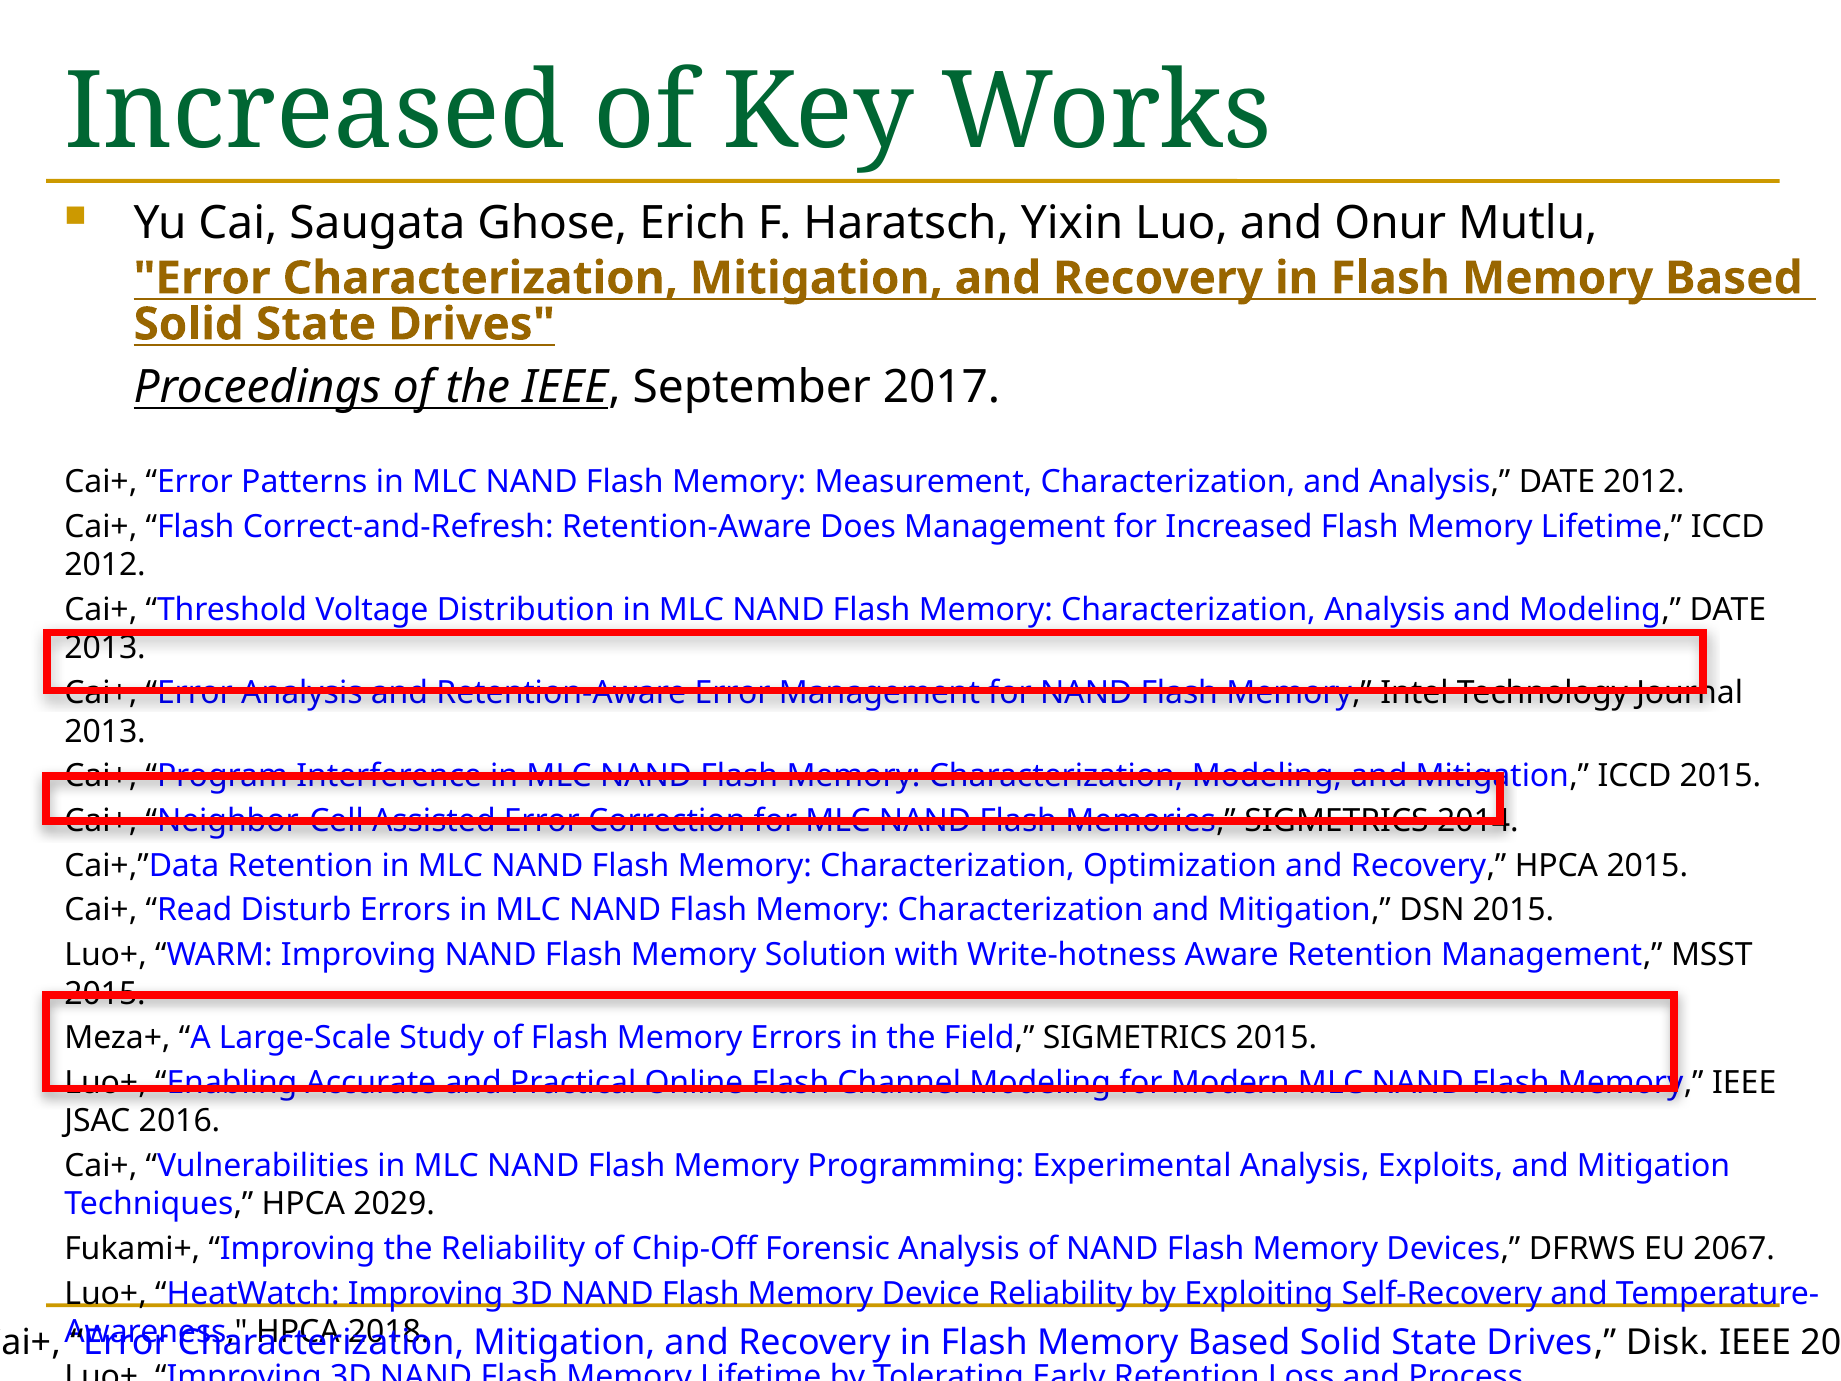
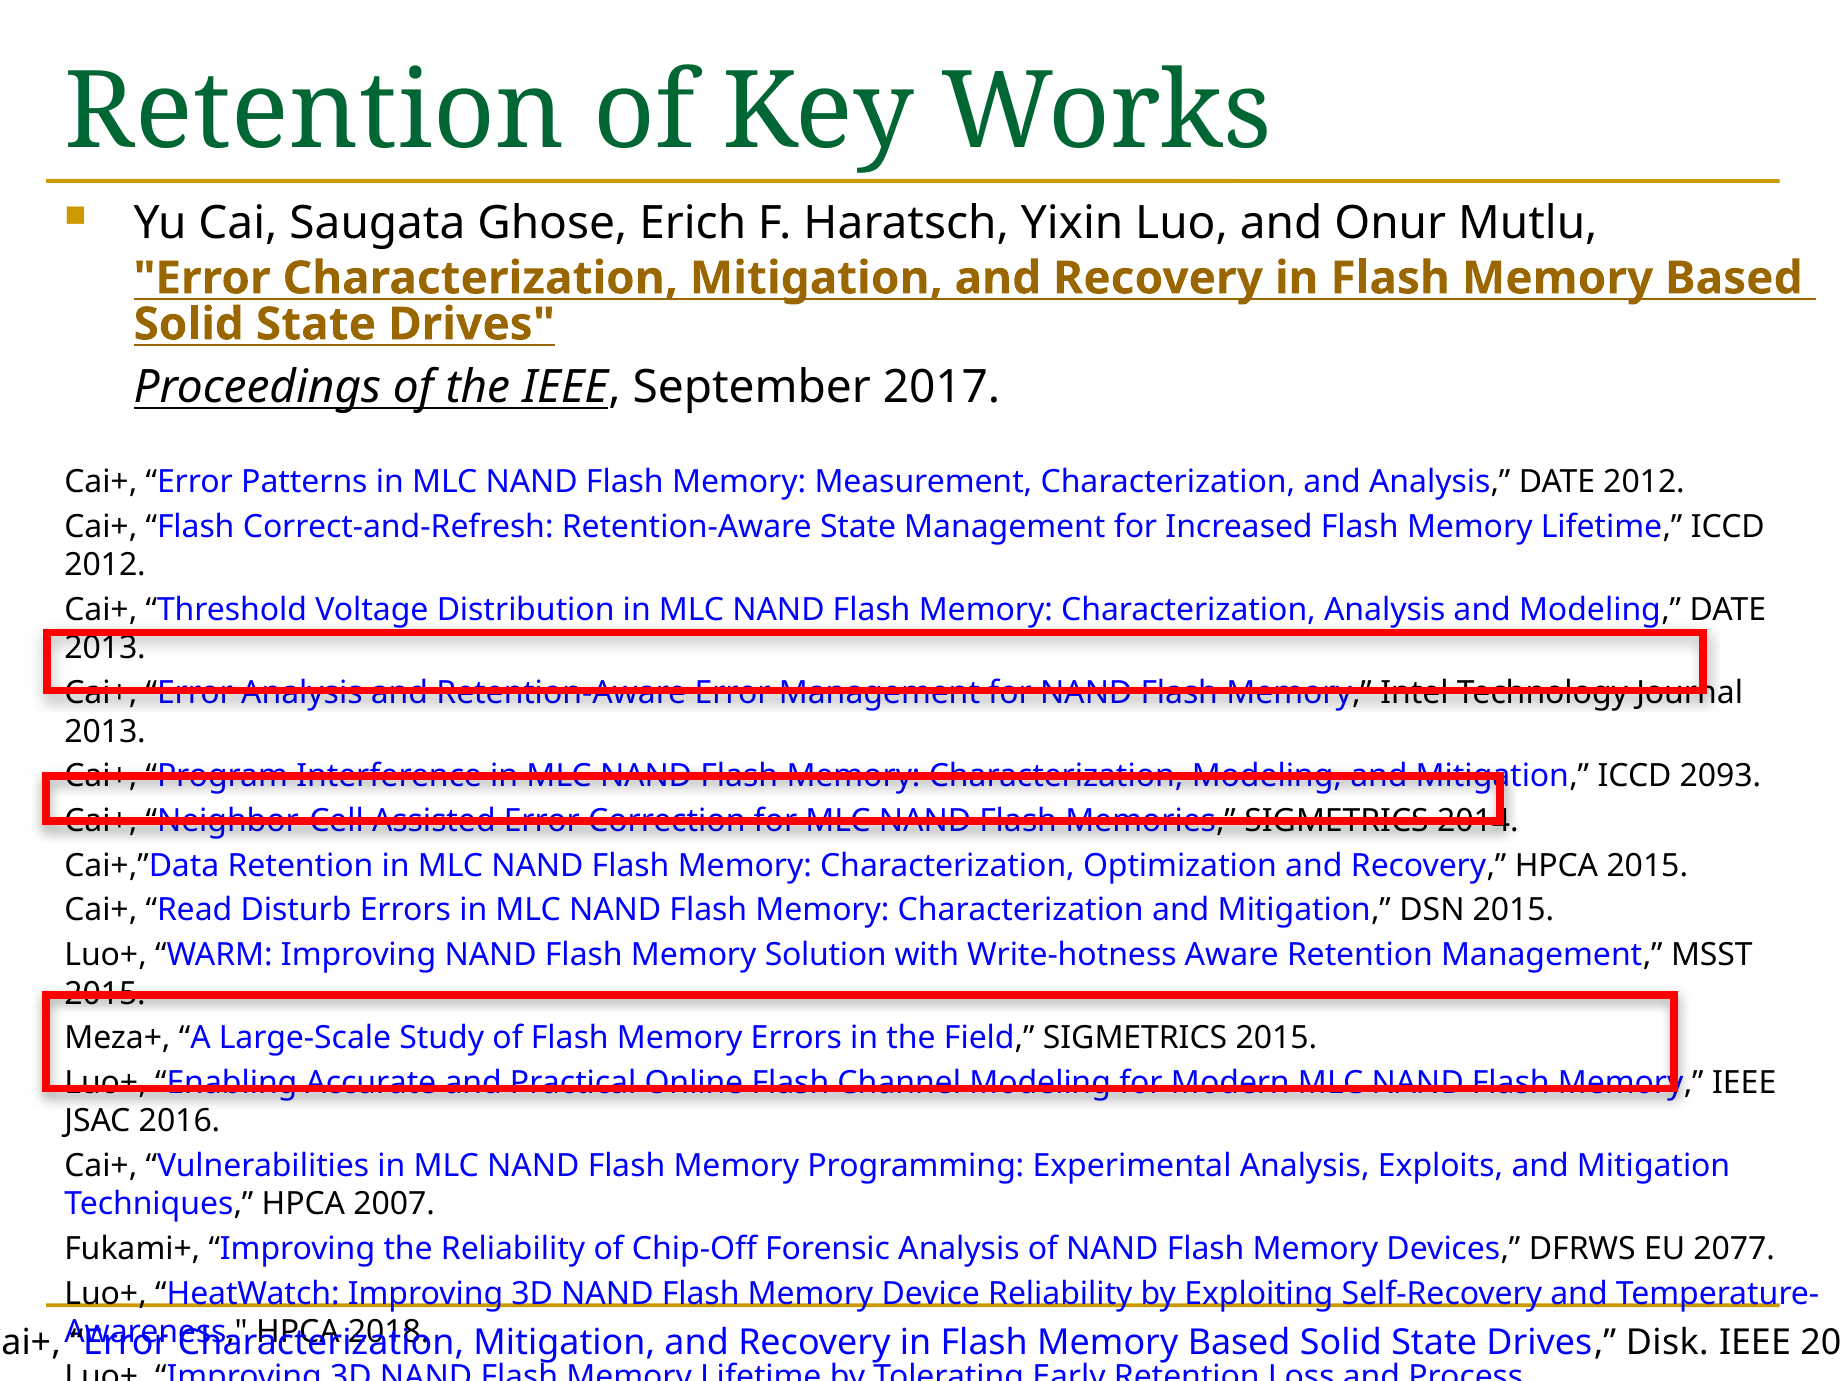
Increased: Increased -> Retention (315, 112)
Retention-Aware Does: Does -> State (858, 527)
ICCD 2015: 2015 -> 2093 (1720, 776)
2029: 2029 -> 2007 (394, 1204)
2067: 2067 -> 2077 (1734, 1249)
